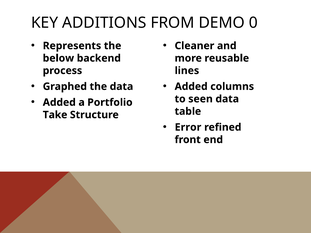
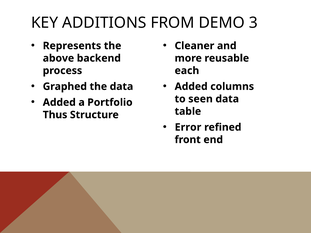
0: 0 -> 3 (253, 23)
below: below -> above (58, 58)
lines: lines -> each (187, 71)
Take: Take -> Thus (55, 115)
